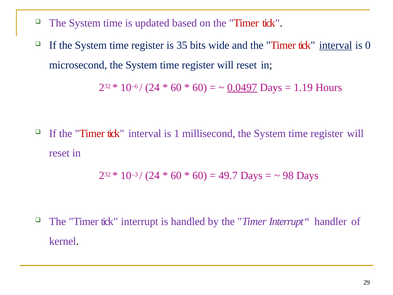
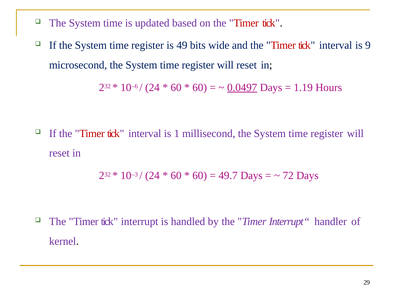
35: 35 -> 49 (182, 45)
interval underline: present -> none (336, 45)
0: 0 -> 9 (368, 45)
98: 98 -> 72 (288, 175)
